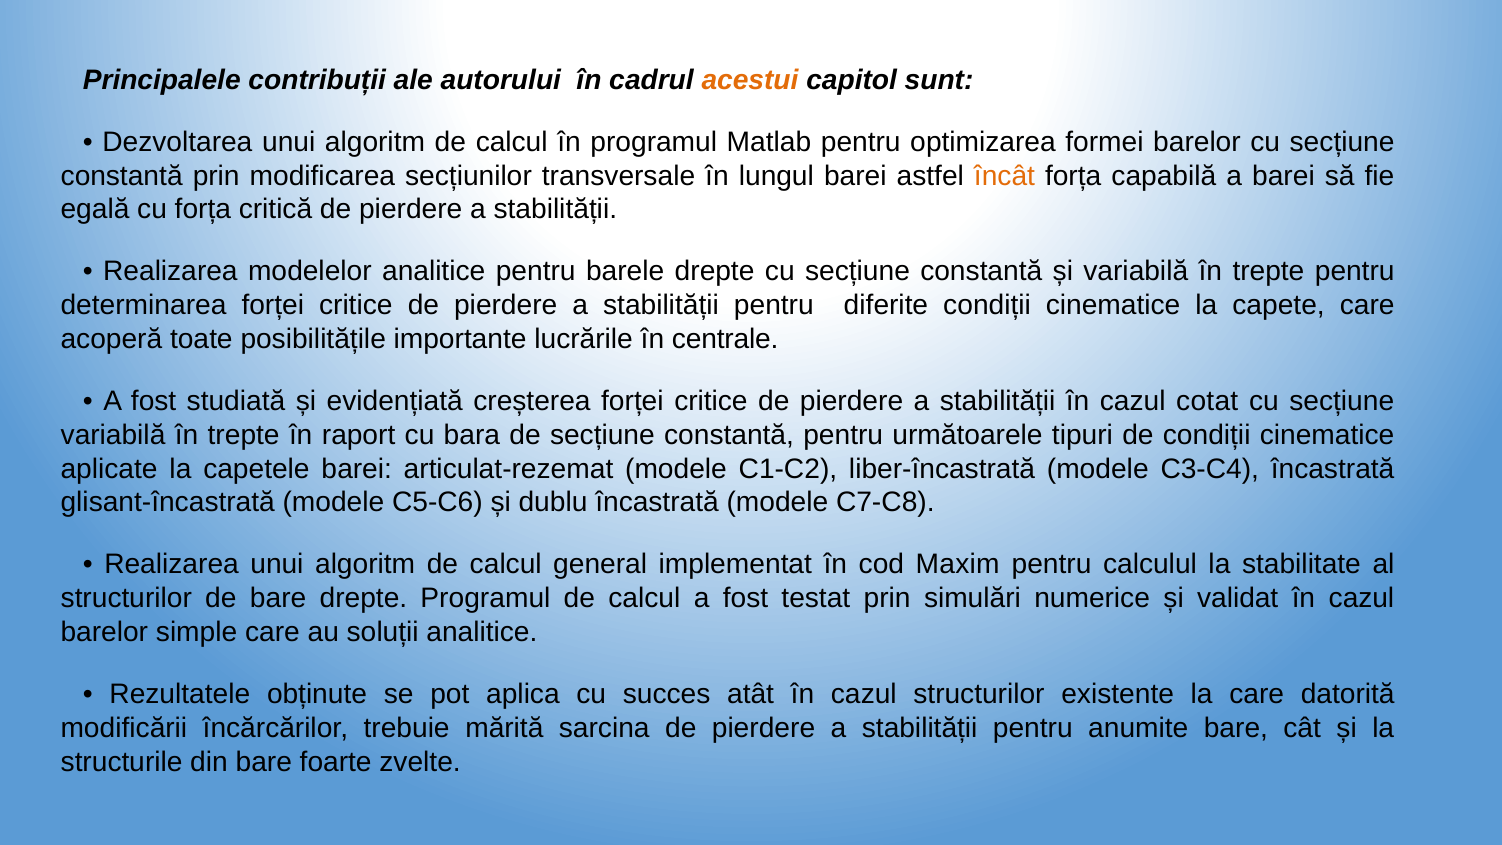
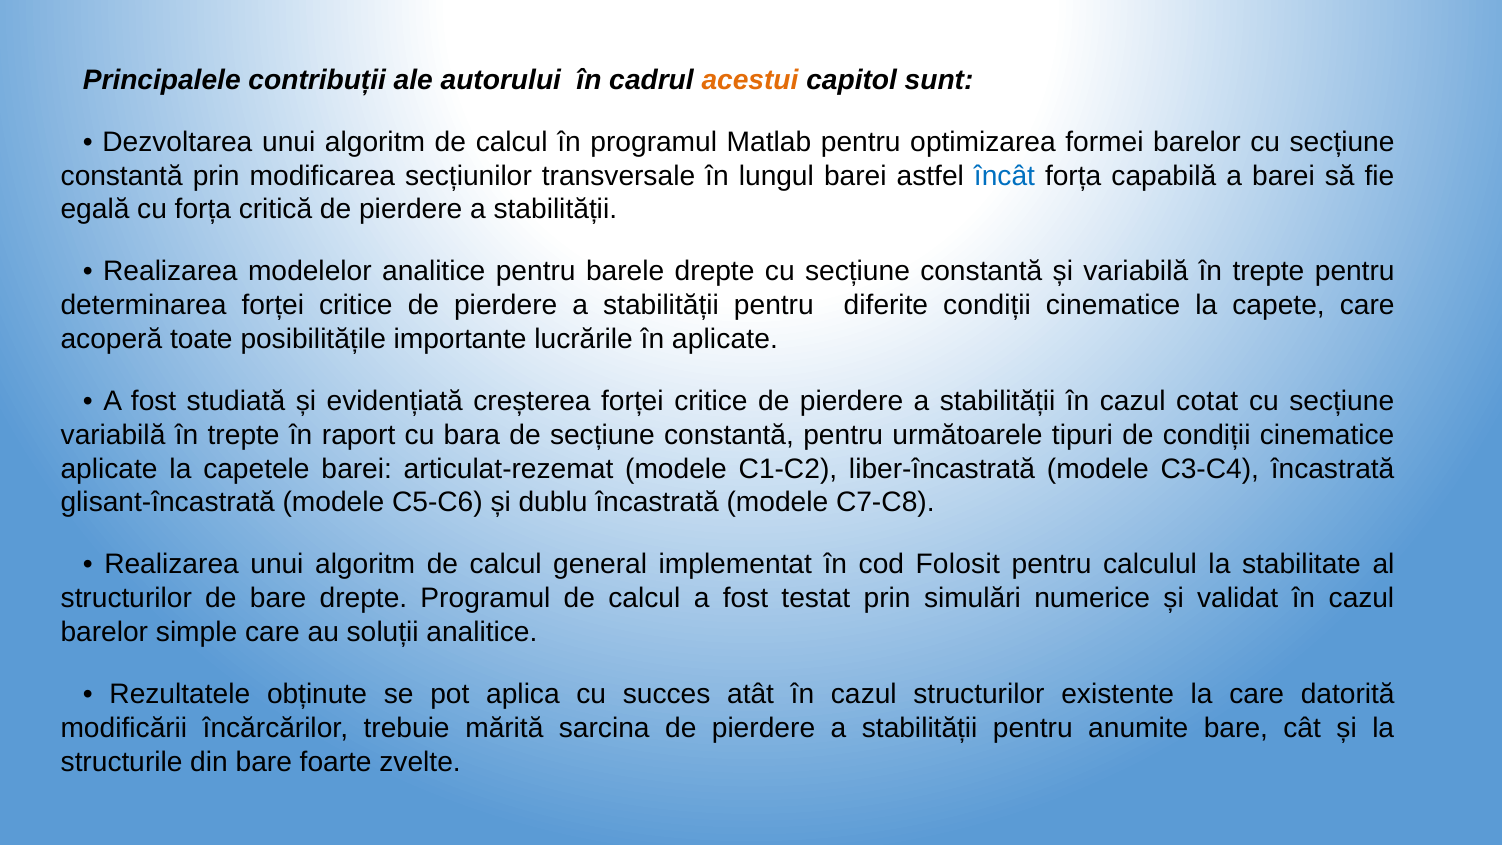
încât colour: orange -> blue (1005, 176)
în centrale: centrale -> aplicate (725, 339)
Maxim: Maxim -> Folosit (958, 565)
